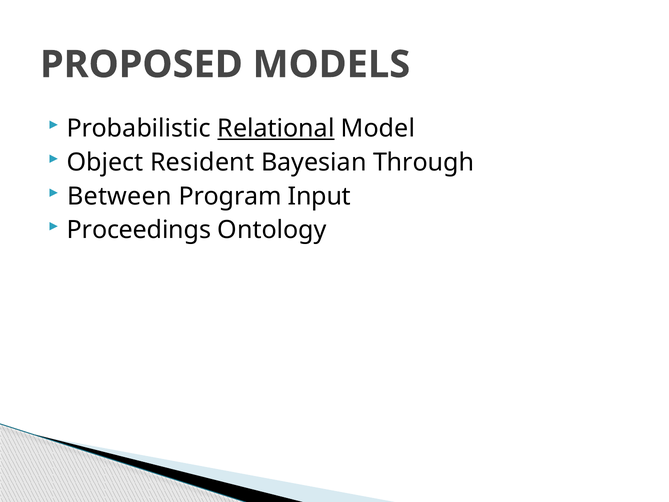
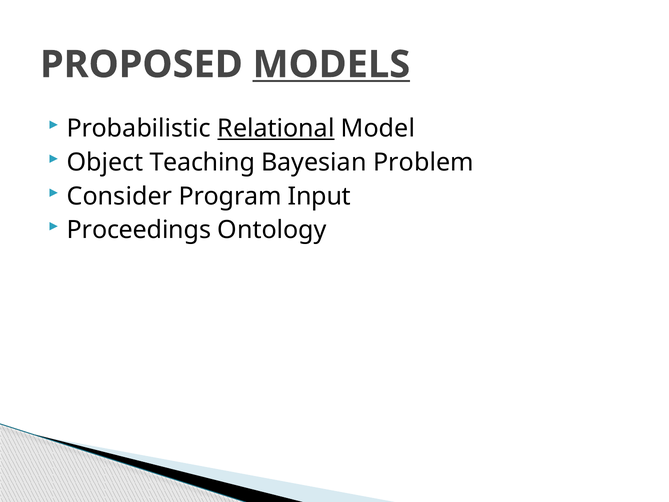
MODELS underline: none -> present (331, 65)
Resident: Resident -> Teaching (202, 162)
Through: Through -> Problem (423, 162)
Between: Between -> Consider (119, 196)
